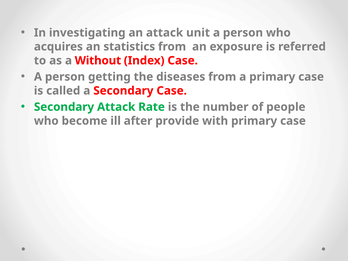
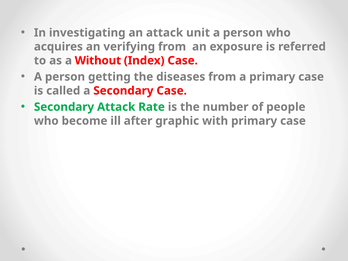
statistics: statistics -> verifying (129, 47)
provide: provide -> graphic (177, 121)
